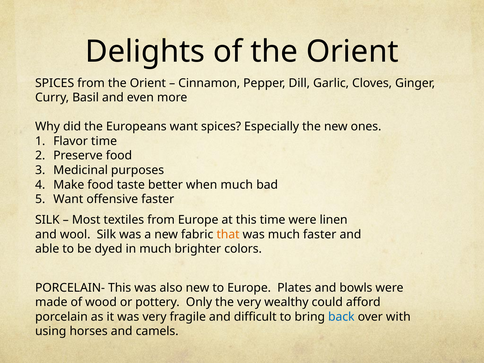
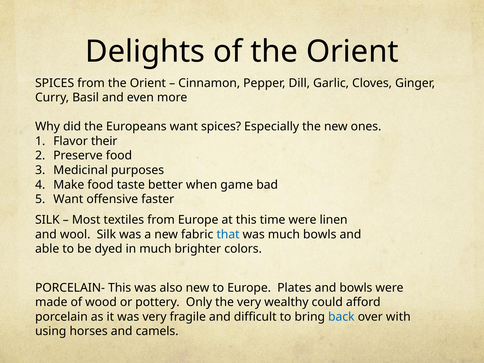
Flavor time: time -> their (104, 141)
when much: much -> game (237, 185)
that colour: orange -> blue (228, 234)
much faster: faster -> bowls (320, 234)
